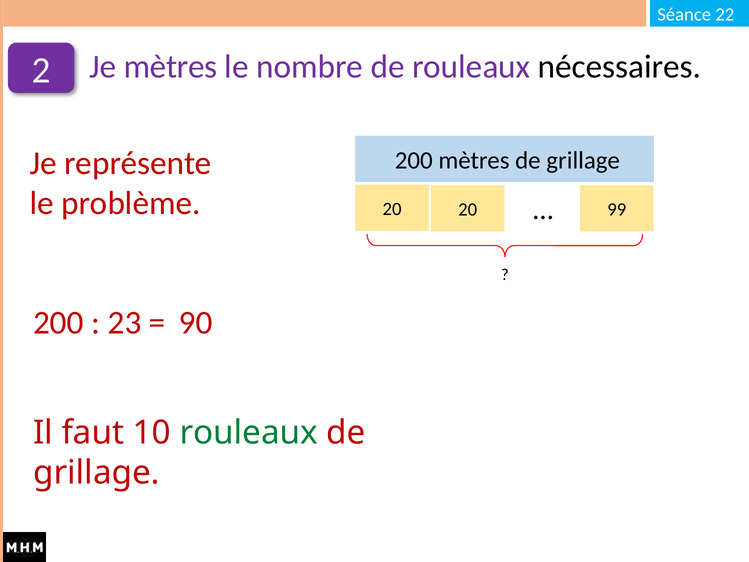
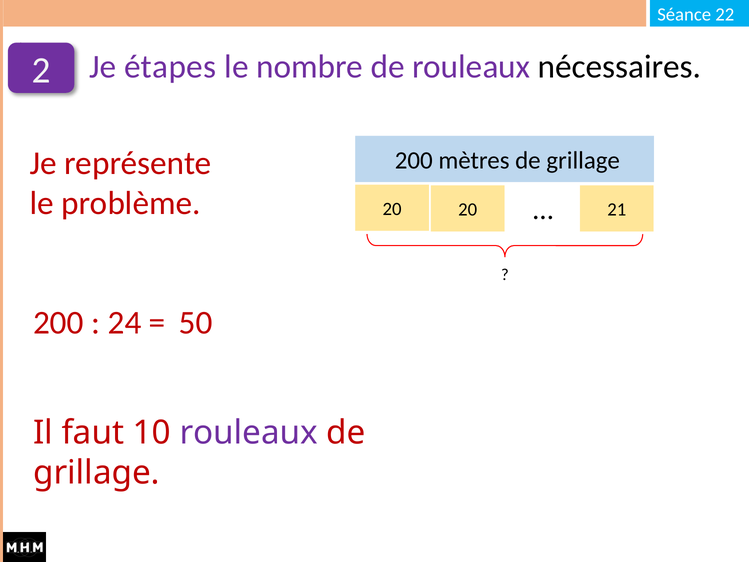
Je mètres: mètres -> étapes (170, 67)
99: 99 -> 21 (617, 210)
23: 23 -> 24 (125, 323)
90: 90 -> 50 (196, 323)
rouleaux colour: green -> purple (249, 433)
